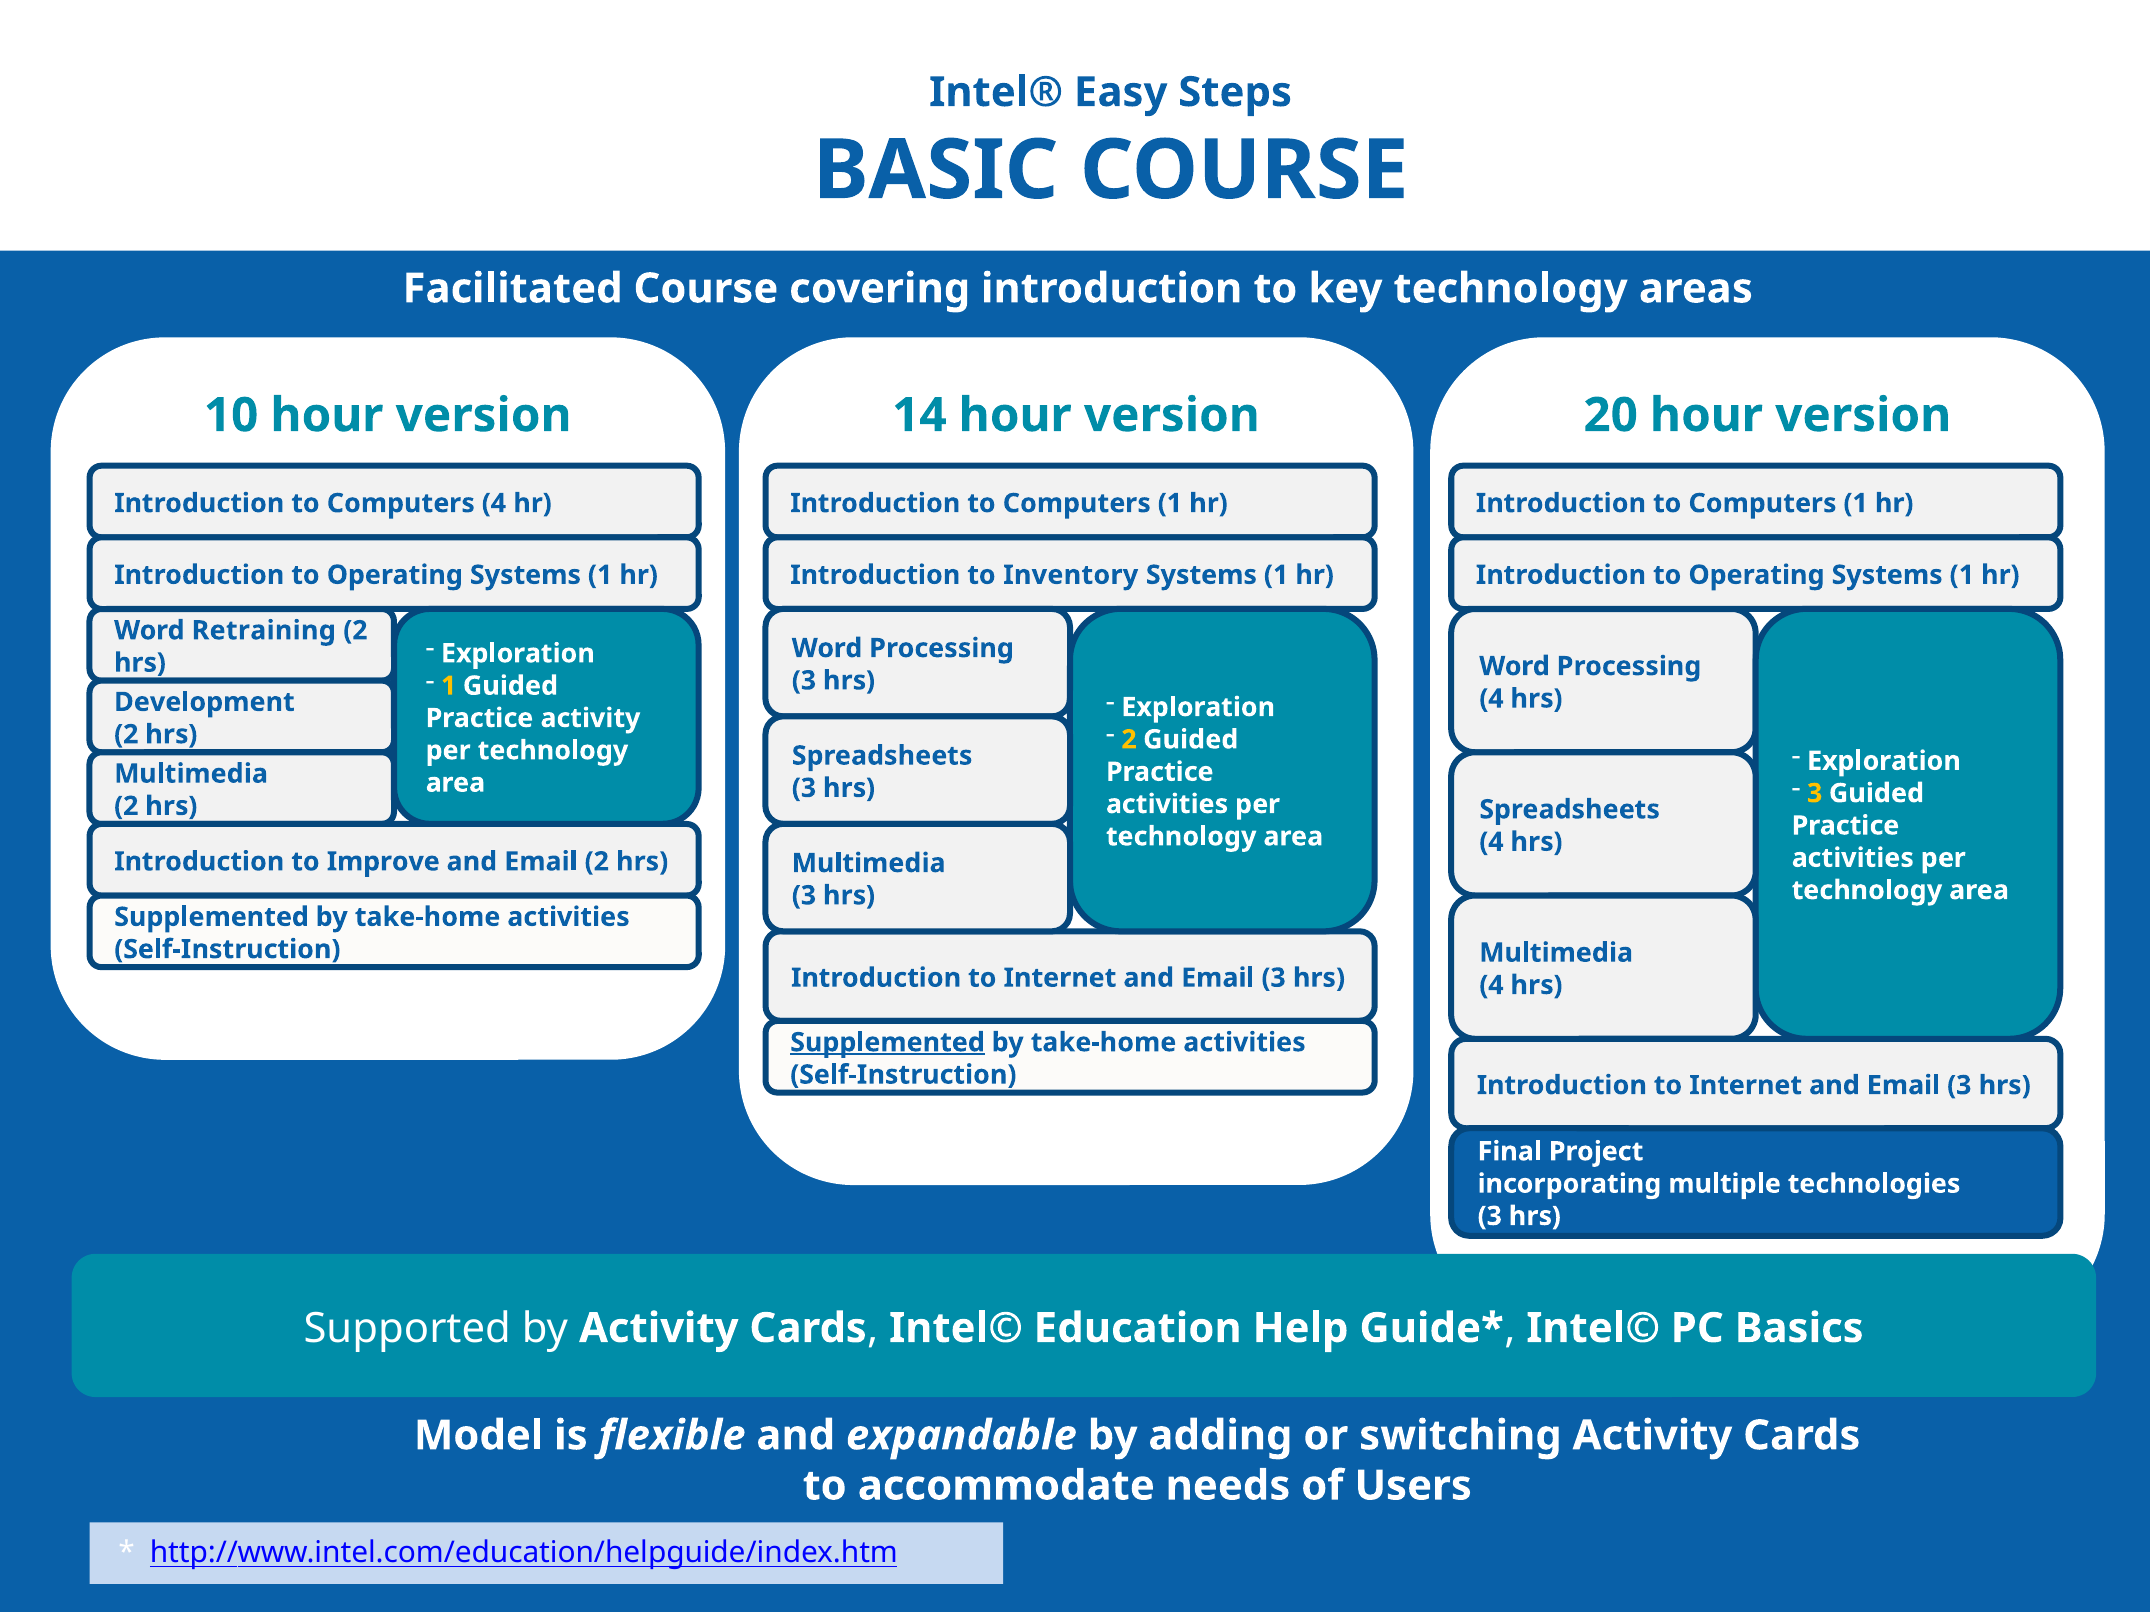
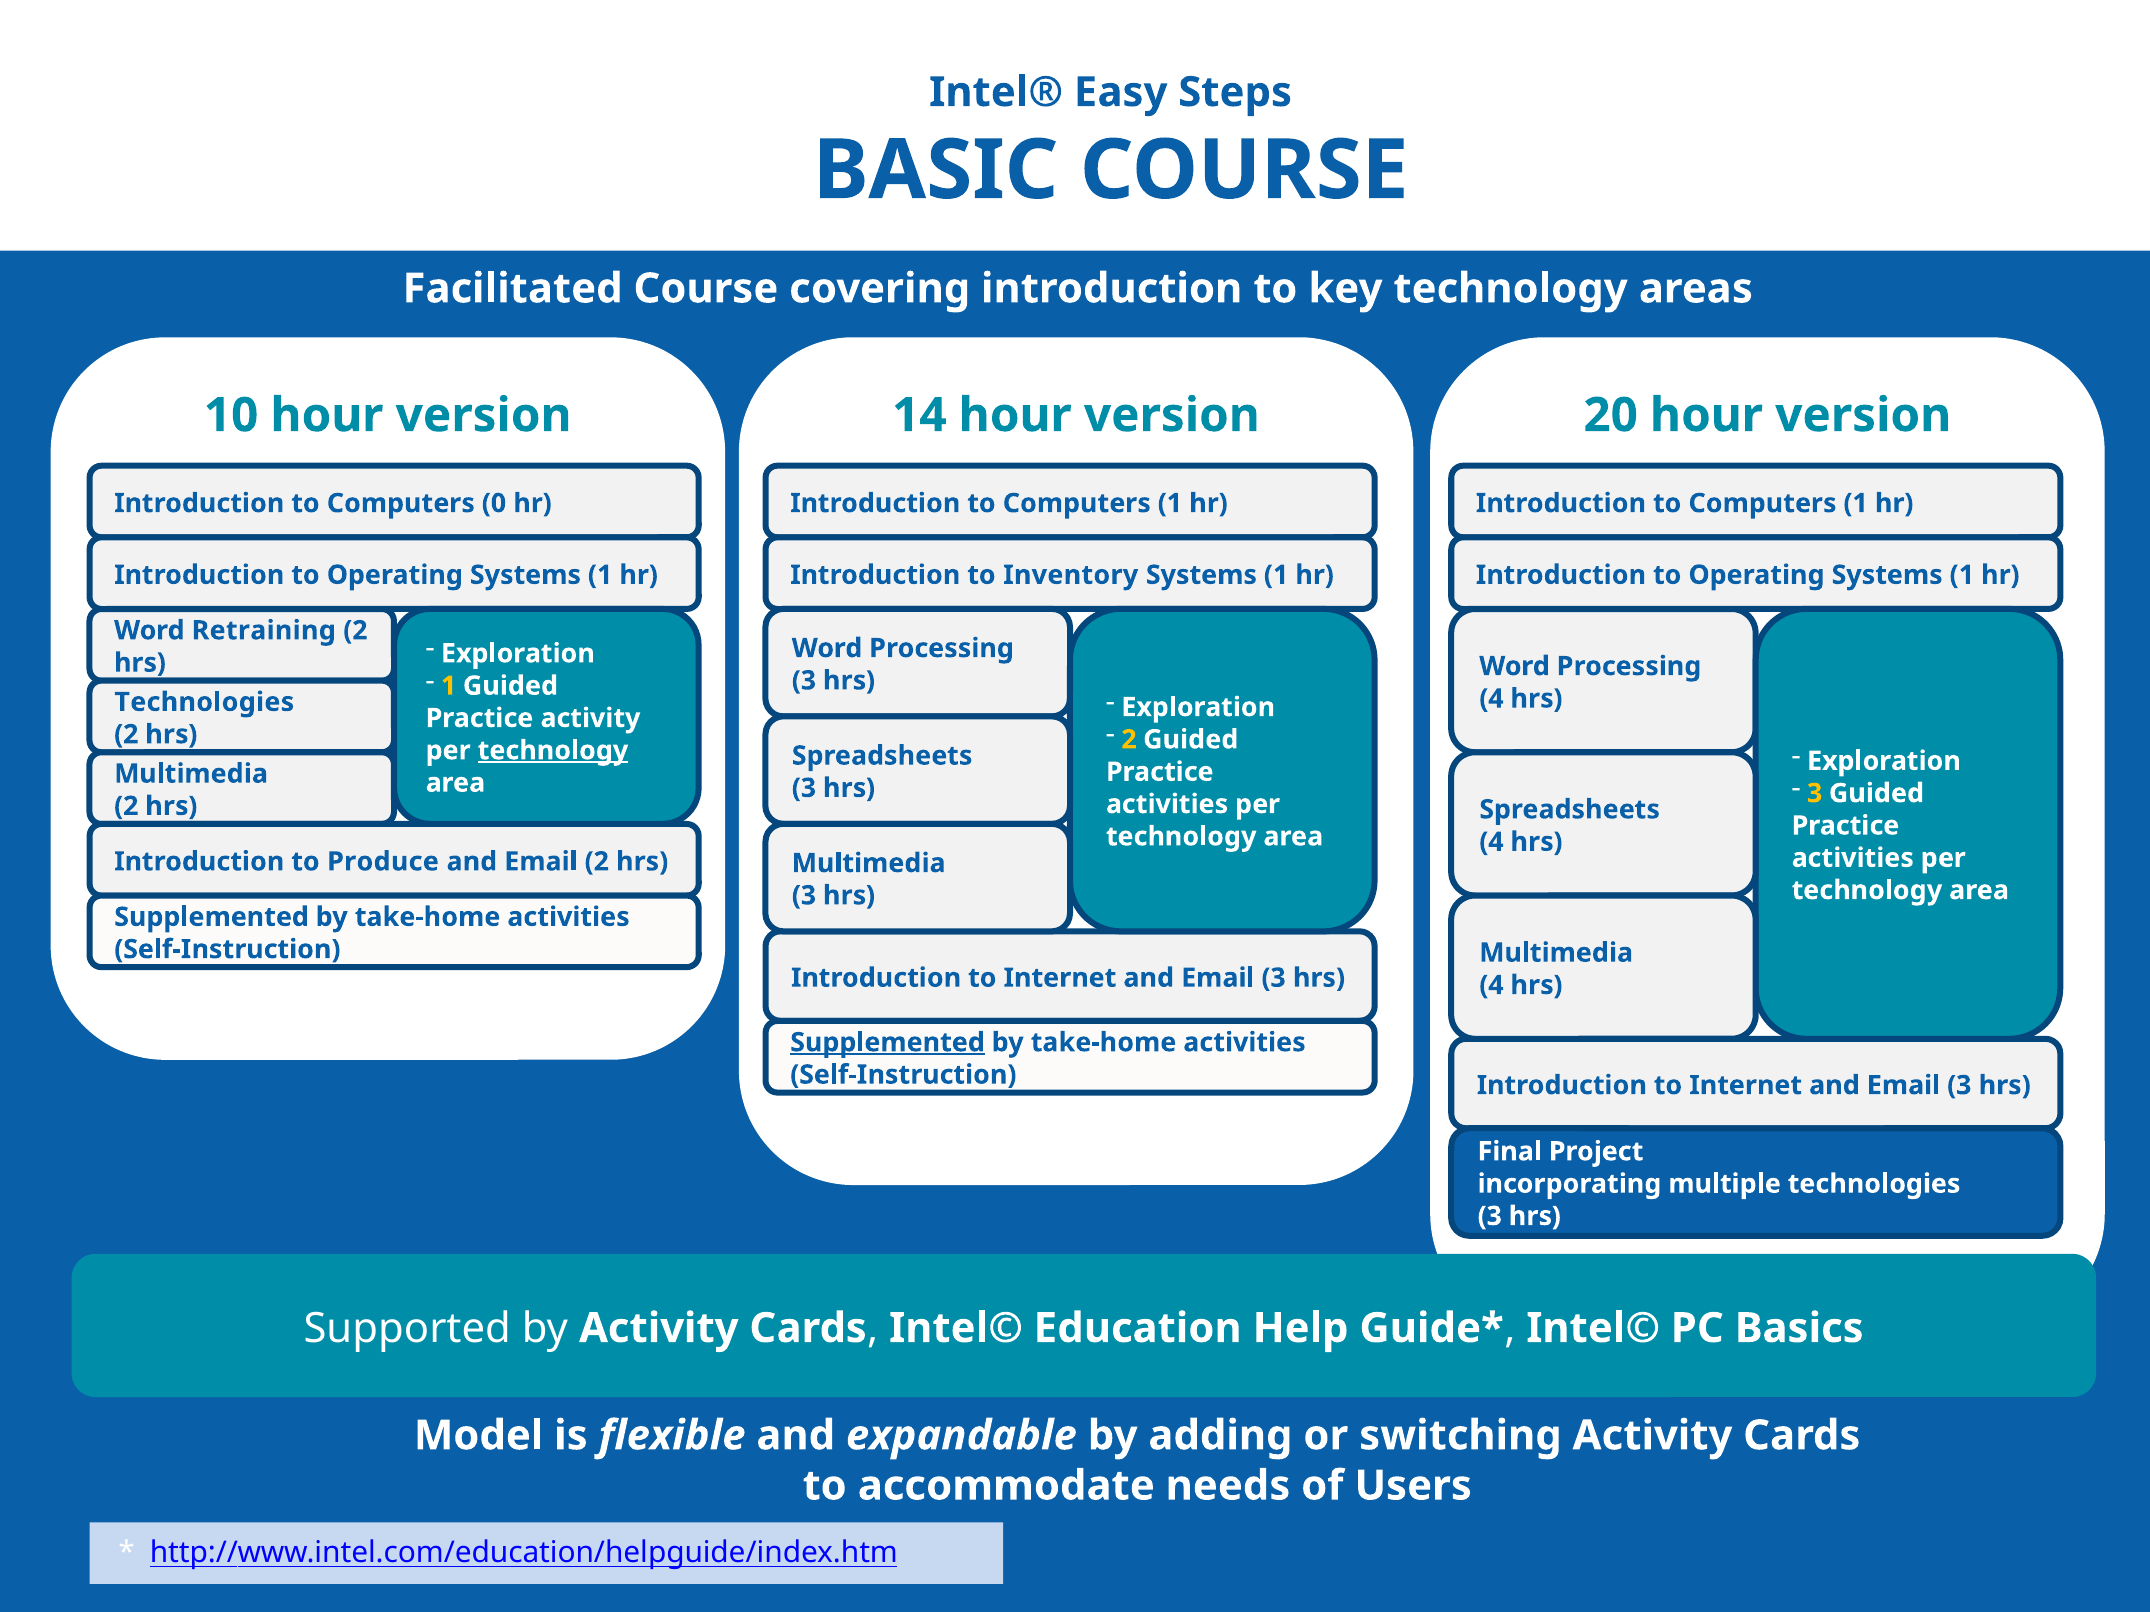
Computers 4: 4 -> 0 (494, 503)
Development: Development -> Technologies (204, 702)
technology underline: none -> present (553, 751)
Improve: Improve -> Produce (383, 862)
